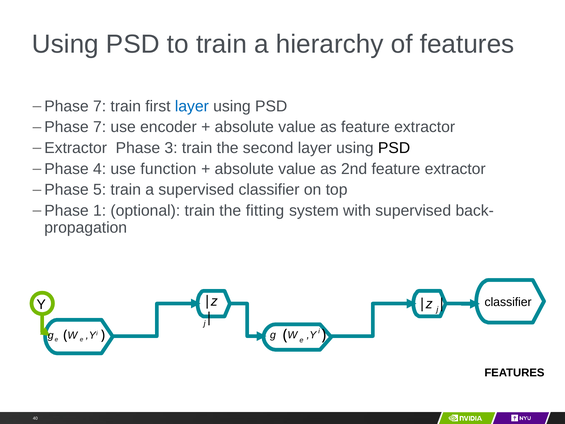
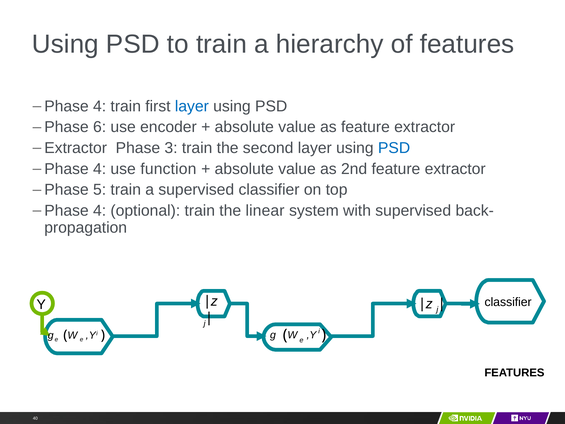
7: 7 -> 4 (100, 106)
7: 7 -> 6 (100, 127)
PSD colour: black -> blue (394, 148)
1: 1 -> 4 (100, 211)
fitting: fitting -> linear (265, 211)
